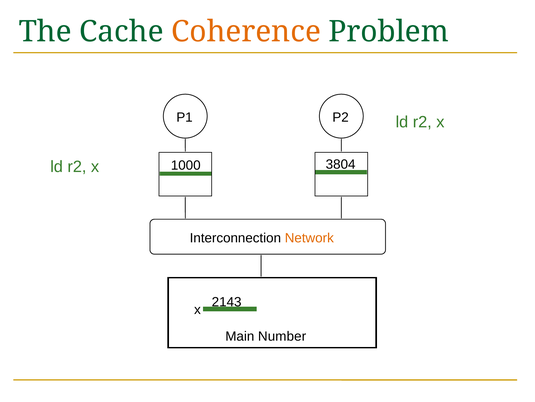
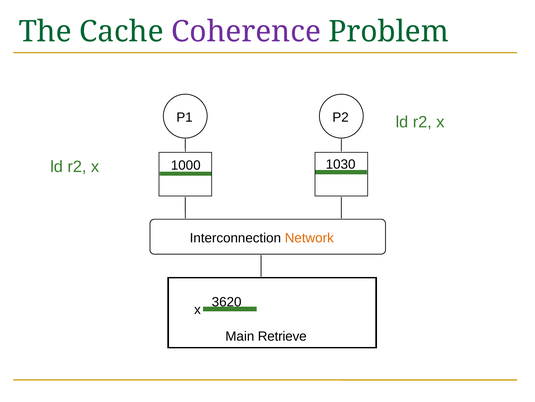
Coherence colour: orange -> purple (246, 31)
3804: 3804 -> 1030 (341, 164)
2143: 2143 -> 3620 (227, 301)
Number: Number -> Retrieve (282, 336)
